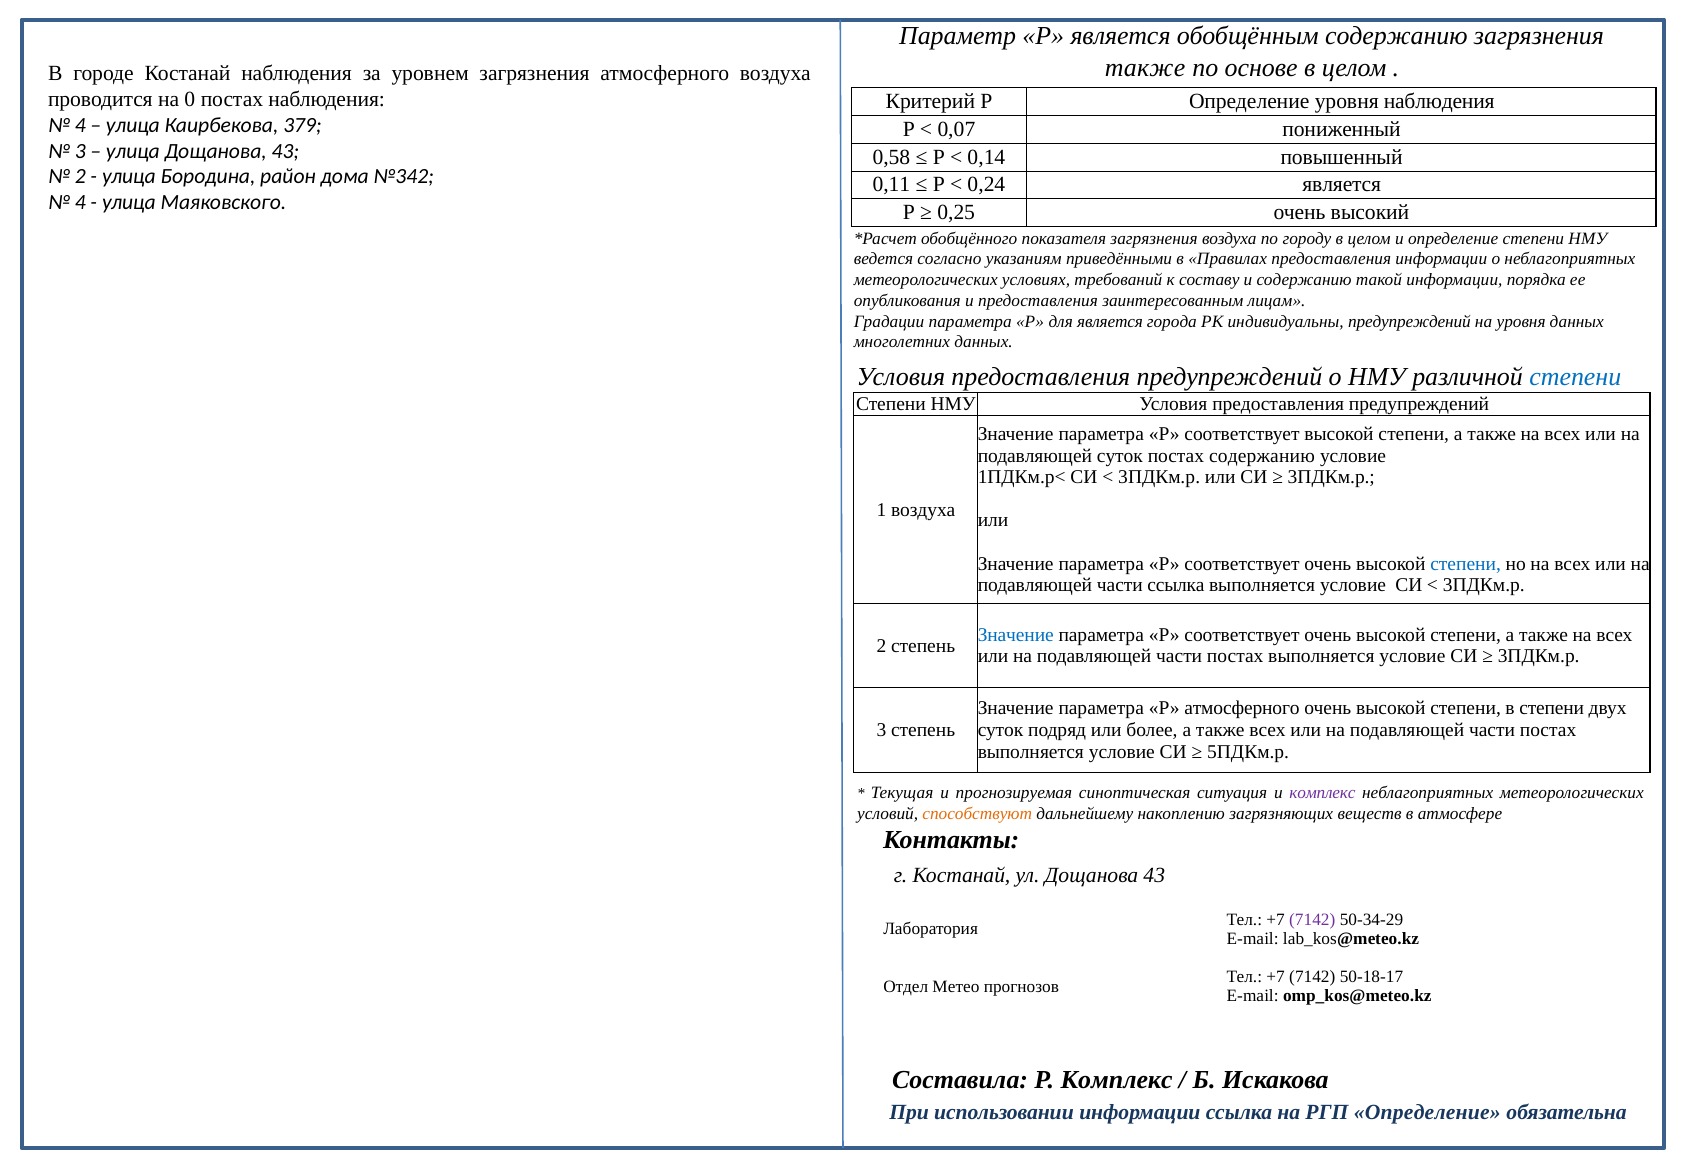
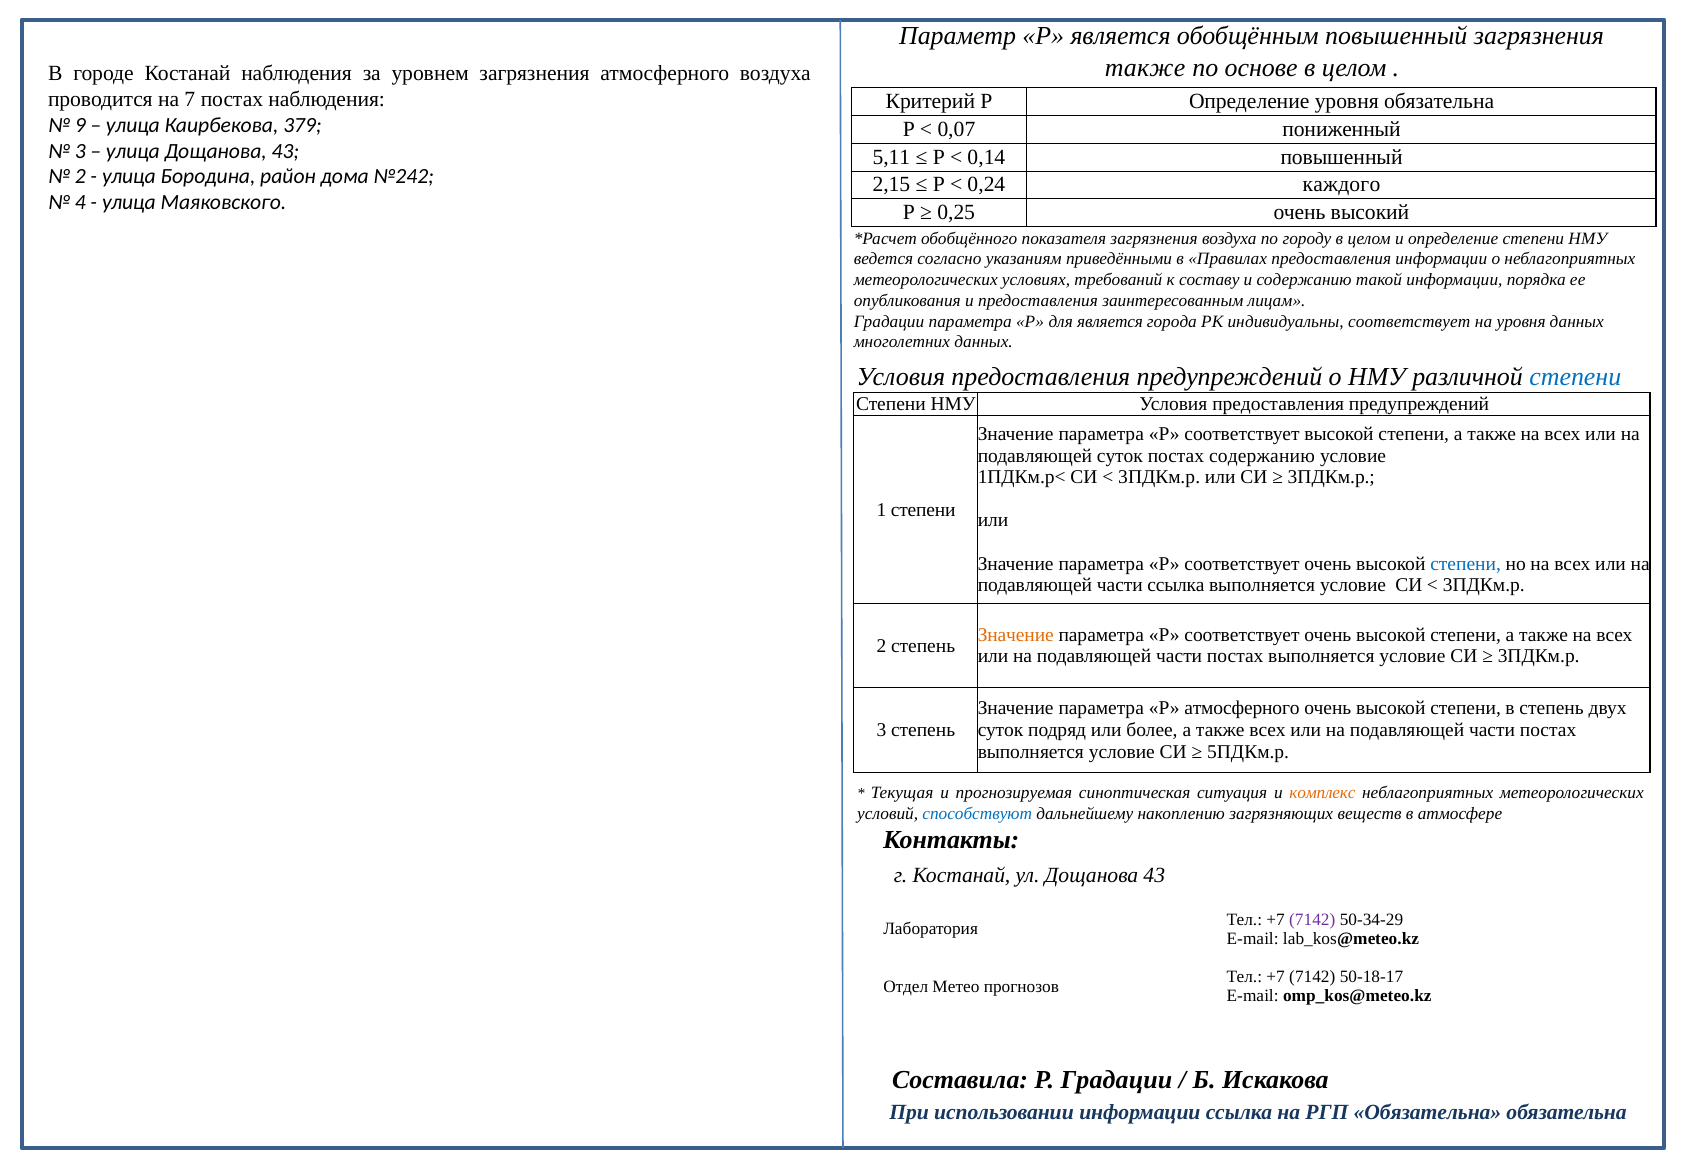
обобщённым содержанию: содержанию -> повышенный (1396, 36)
0: 0 -> 7 (190, 99)
уровня наблюдения: наблюдения -> обязательна (1439, 101)
4: 4 -> 9 (80, 125)
0,58: 0,58 -> 5,11 (891, 157)
№342: №342 -> №242 (404, 177)
0,11: 0,11 -> 2,15 (891, 185)
0,24 является: является -> каждого (1342, 185)
индивидуальны предупреждений: предупреждений -> соответствует (1409, 321)
1 воздуха: воздуха -> степени (923, 509)
Значение colour: blue -> orange (1016, 634)
в степени: степени -> степень (1552, 708)
комплекс colour: purple -> orange (1322, 793)
способствуют colour: orange -> blue (977, 813)
Р Комплекс: Комплекс -> Градации (1117, 1079)
РГП Определение: Определение -> Обязательна (1427, 1111)
